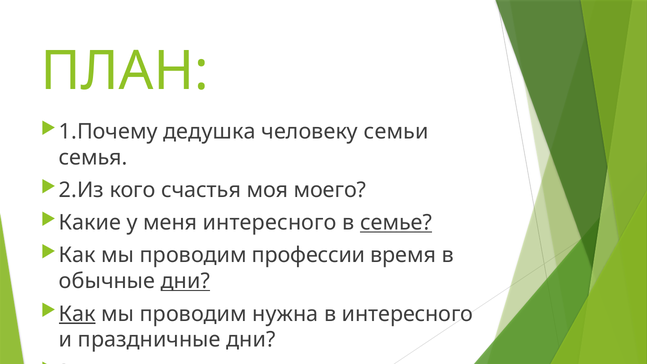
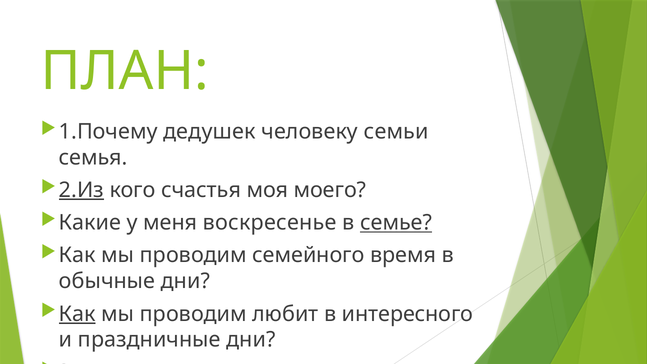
дедушка: дедушка -> дедушек (209, 132)
2.Из underline: none -> present (81, 190)
меня интересного: интересного -> воскресенье (270, 223)
профессии: профессии -> семейного (308, 255)
дни underline: present -> none (185, 281)
нужна: нужна -> любит (285, 314)
